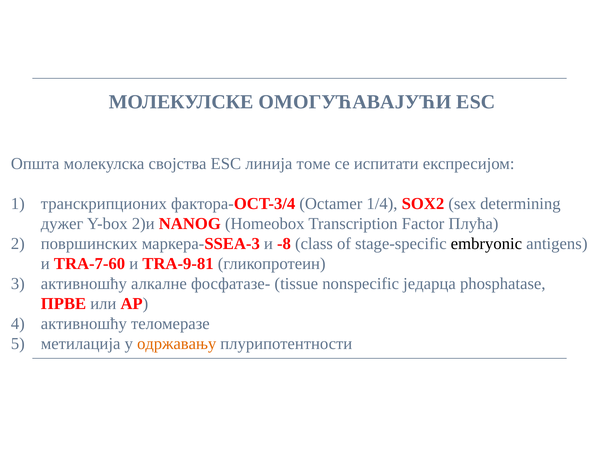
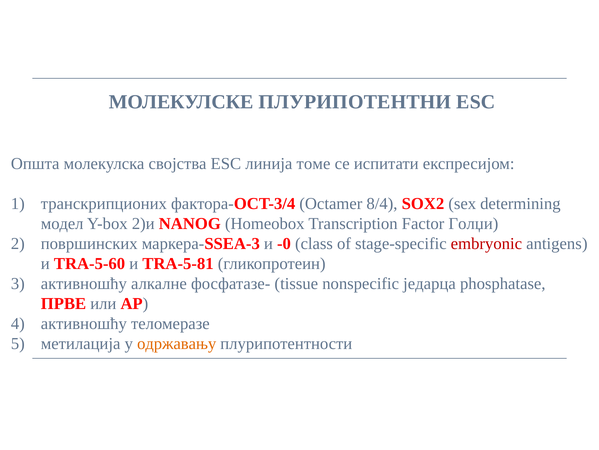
ОМОГУЋАВАЈУЋИ: ОМОГУЋАВАЈУЋИ -> ПЛУРИПОТЕНТНИ (355, 102)
1/4: 1/4 -> 8/4 (382, 203)
дужег: дужег -> модел (62, 223)
Плућа: Плућа -> Голџи (473, 223)
-8: -8 -> -0 (284, 243)
embryonic colour: black -> red (486, 243)
TRA-7-60: TRA-7-60 -> TRA-5-60 (90, 263)
TRA-9-81: TRA-9-81 -> TRA-5-81 (178, 263)
